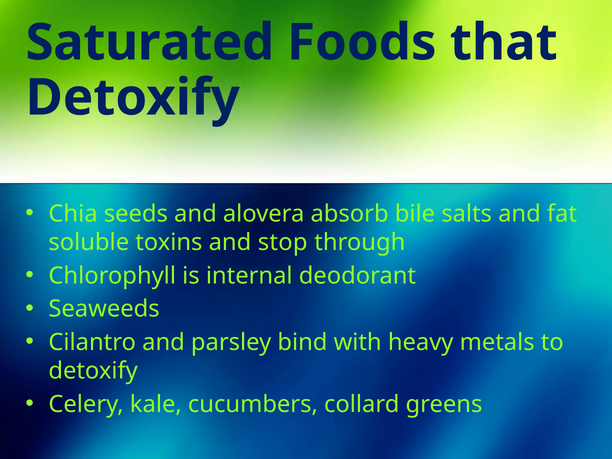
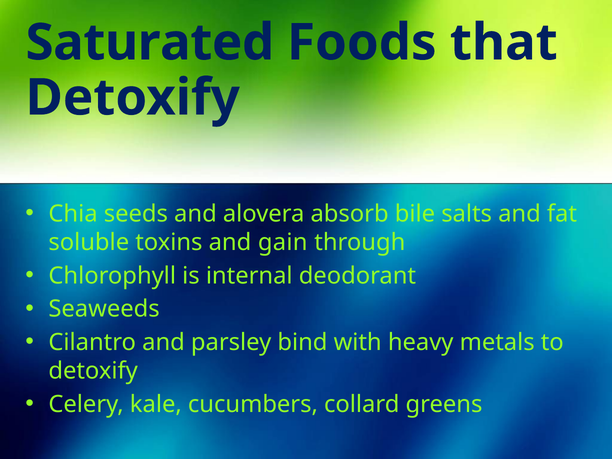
stop: stop -> gain (283, 242)
